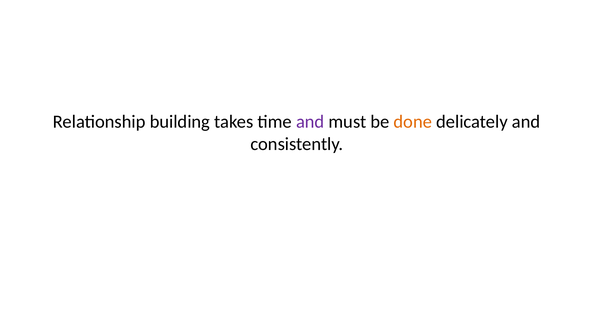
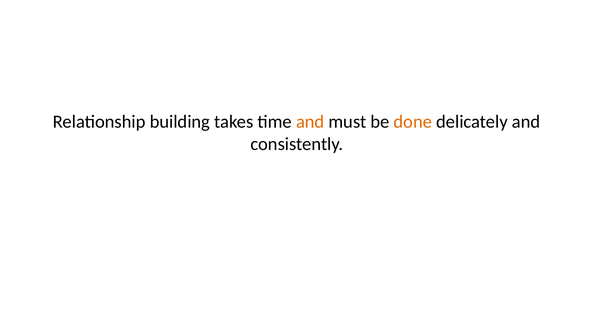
and colour: purple -> orange (310, 121)
